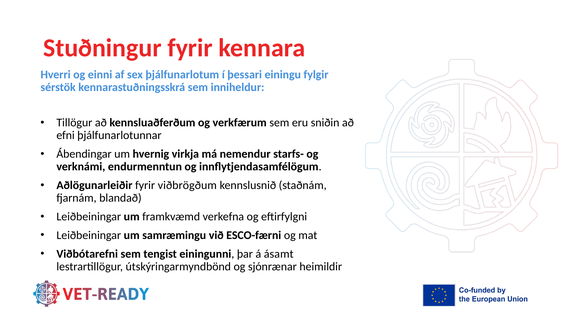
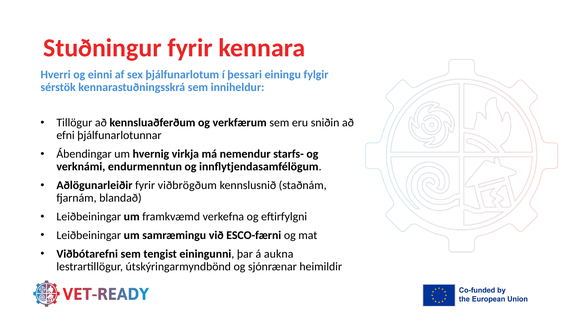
ásamt: ásamt -> aukna (279, 254)
